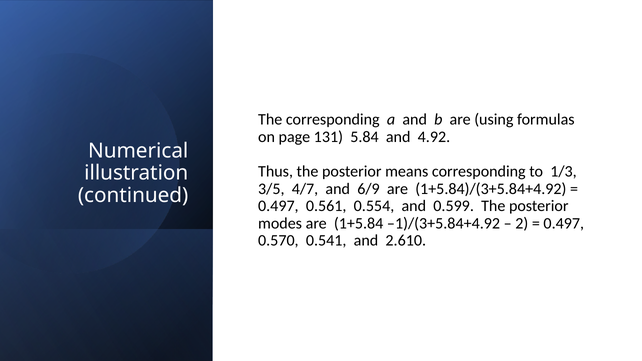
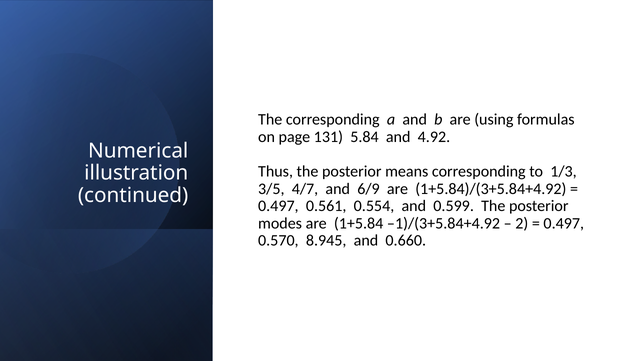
0.541: 0.541 -> 8.945 (326, 241)
2.610: 2.610 -> 0.660 (406, 241)
